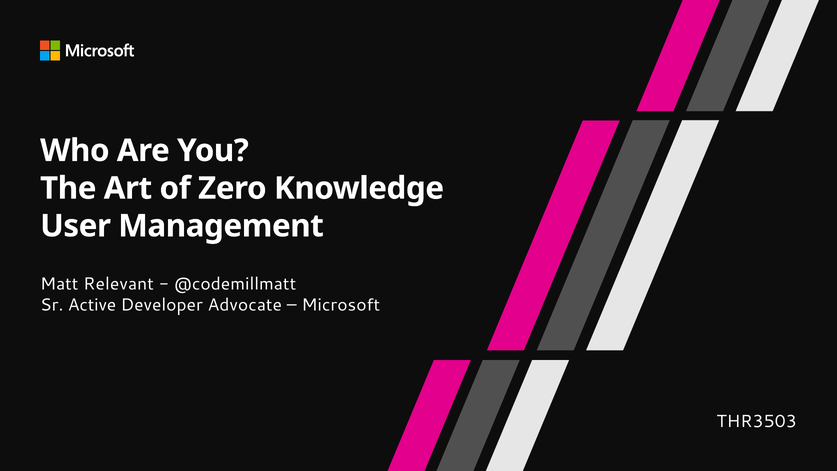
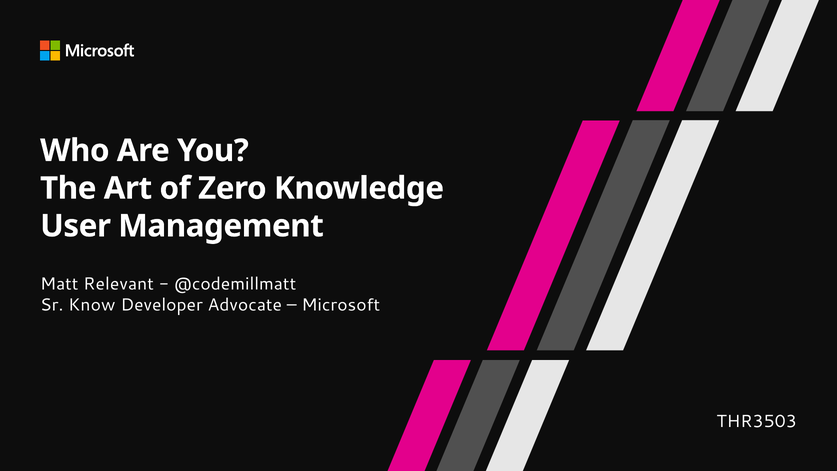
Active: Active -> Know (92, 305)
